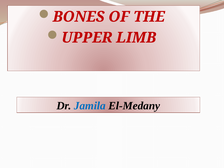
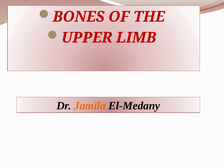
Jamila colour: blue -> orange (90, 106)
